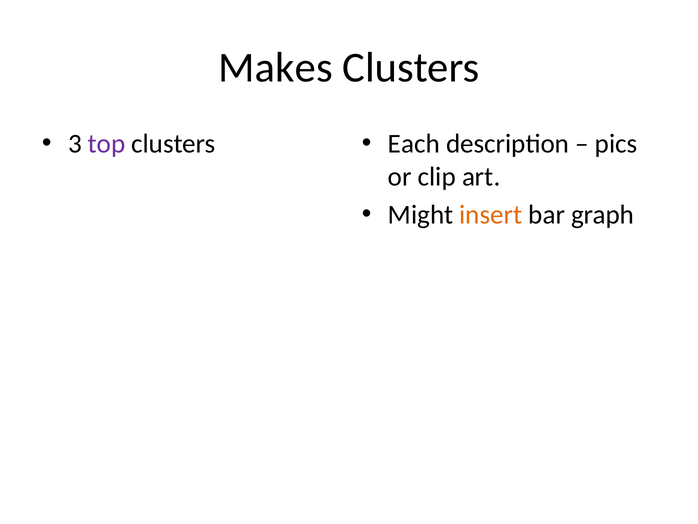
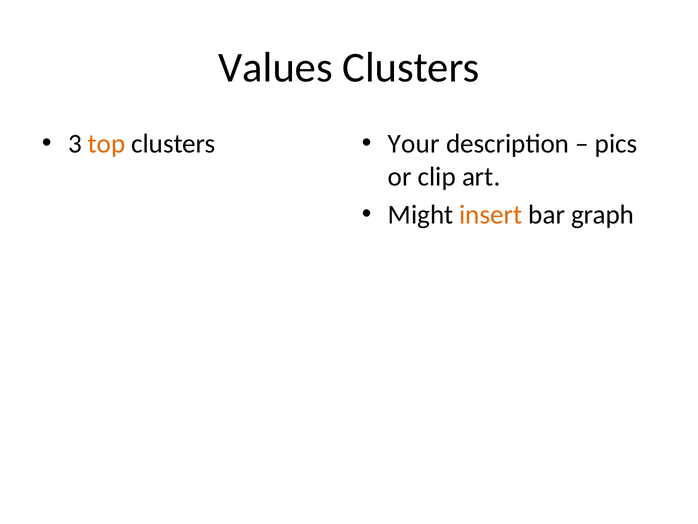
Makes: Makes -> Values (275, 68)
top colour: purple -> orange (107, 144)
Each: Each -> Your (414, 144)
